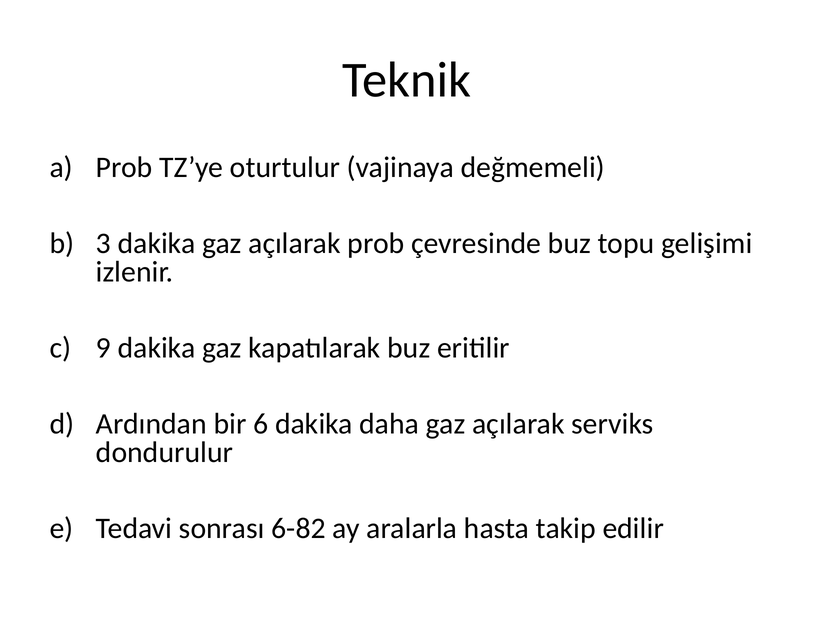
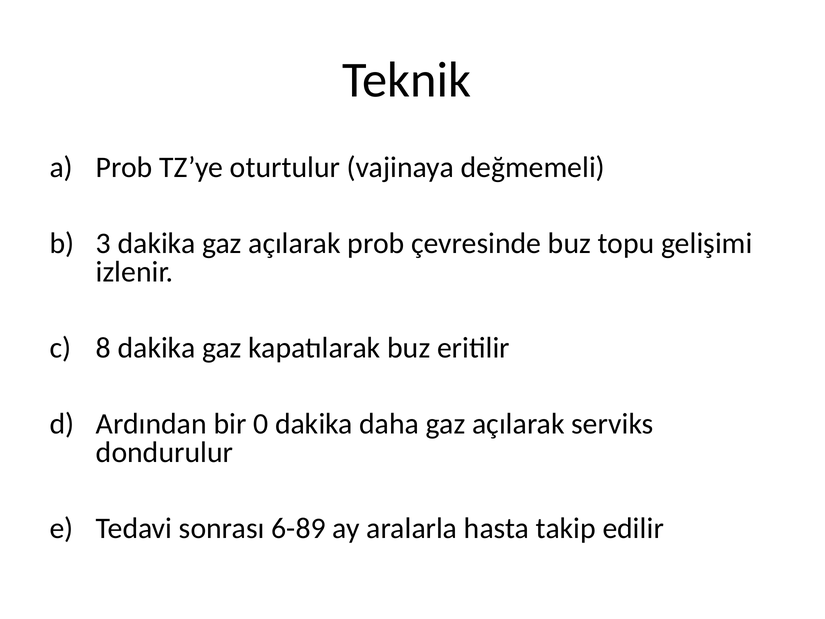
9: 9 -> 8 (103, 348)
6: 6 -> 0 (261, 424)
6-82: 6-82 -> 6-89 (298, 528)
